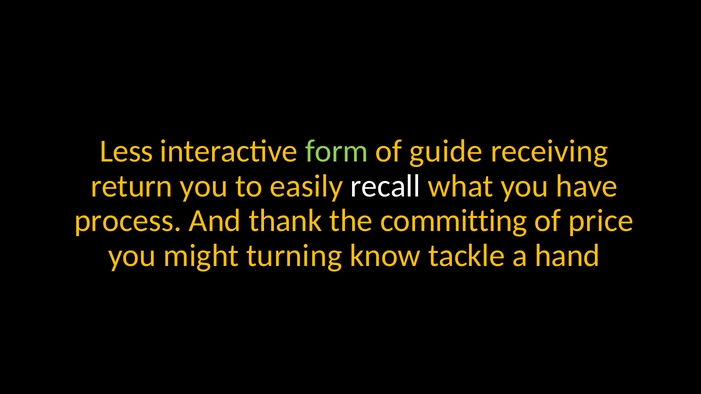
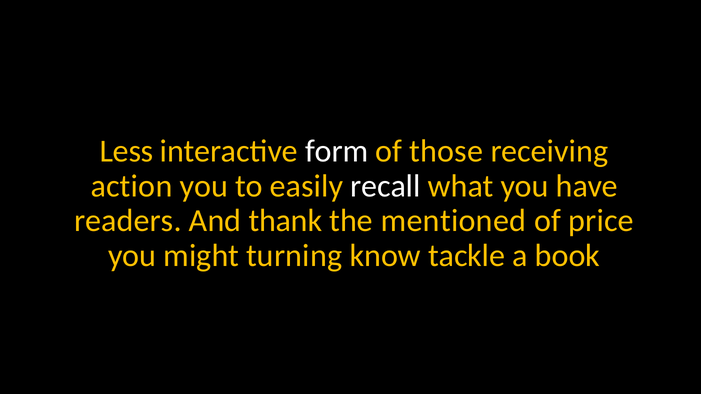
form colour: light green -> white (337, 151)
guide: guide -> those (446, 151)
return: return -> action (132, 186)
process: process -> readers (128, 221)
committing: committing -> mentioned (453, 221)
hand: hand -> book (567, 256)
